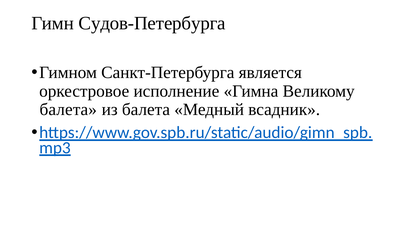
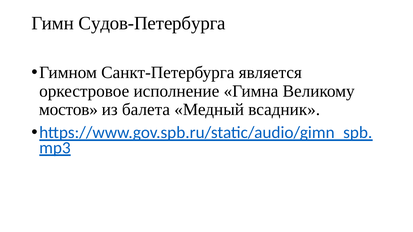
балета: балета -> мостов (68, 110)
